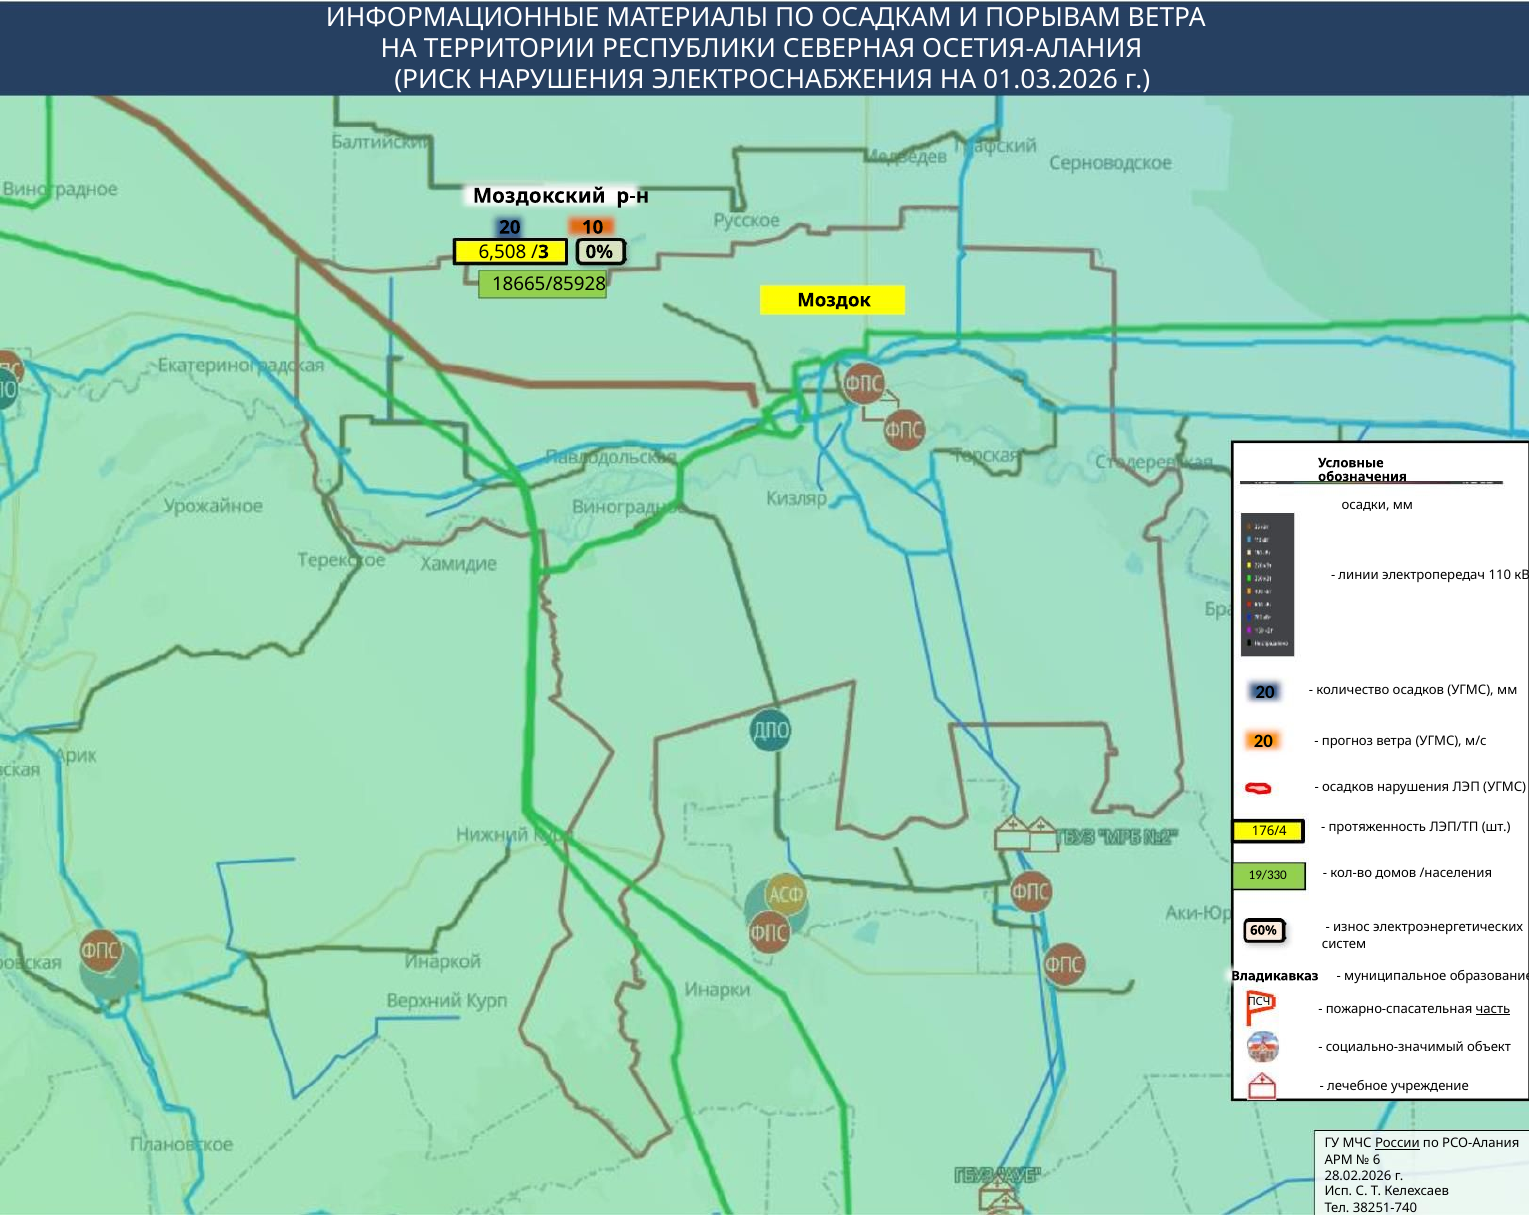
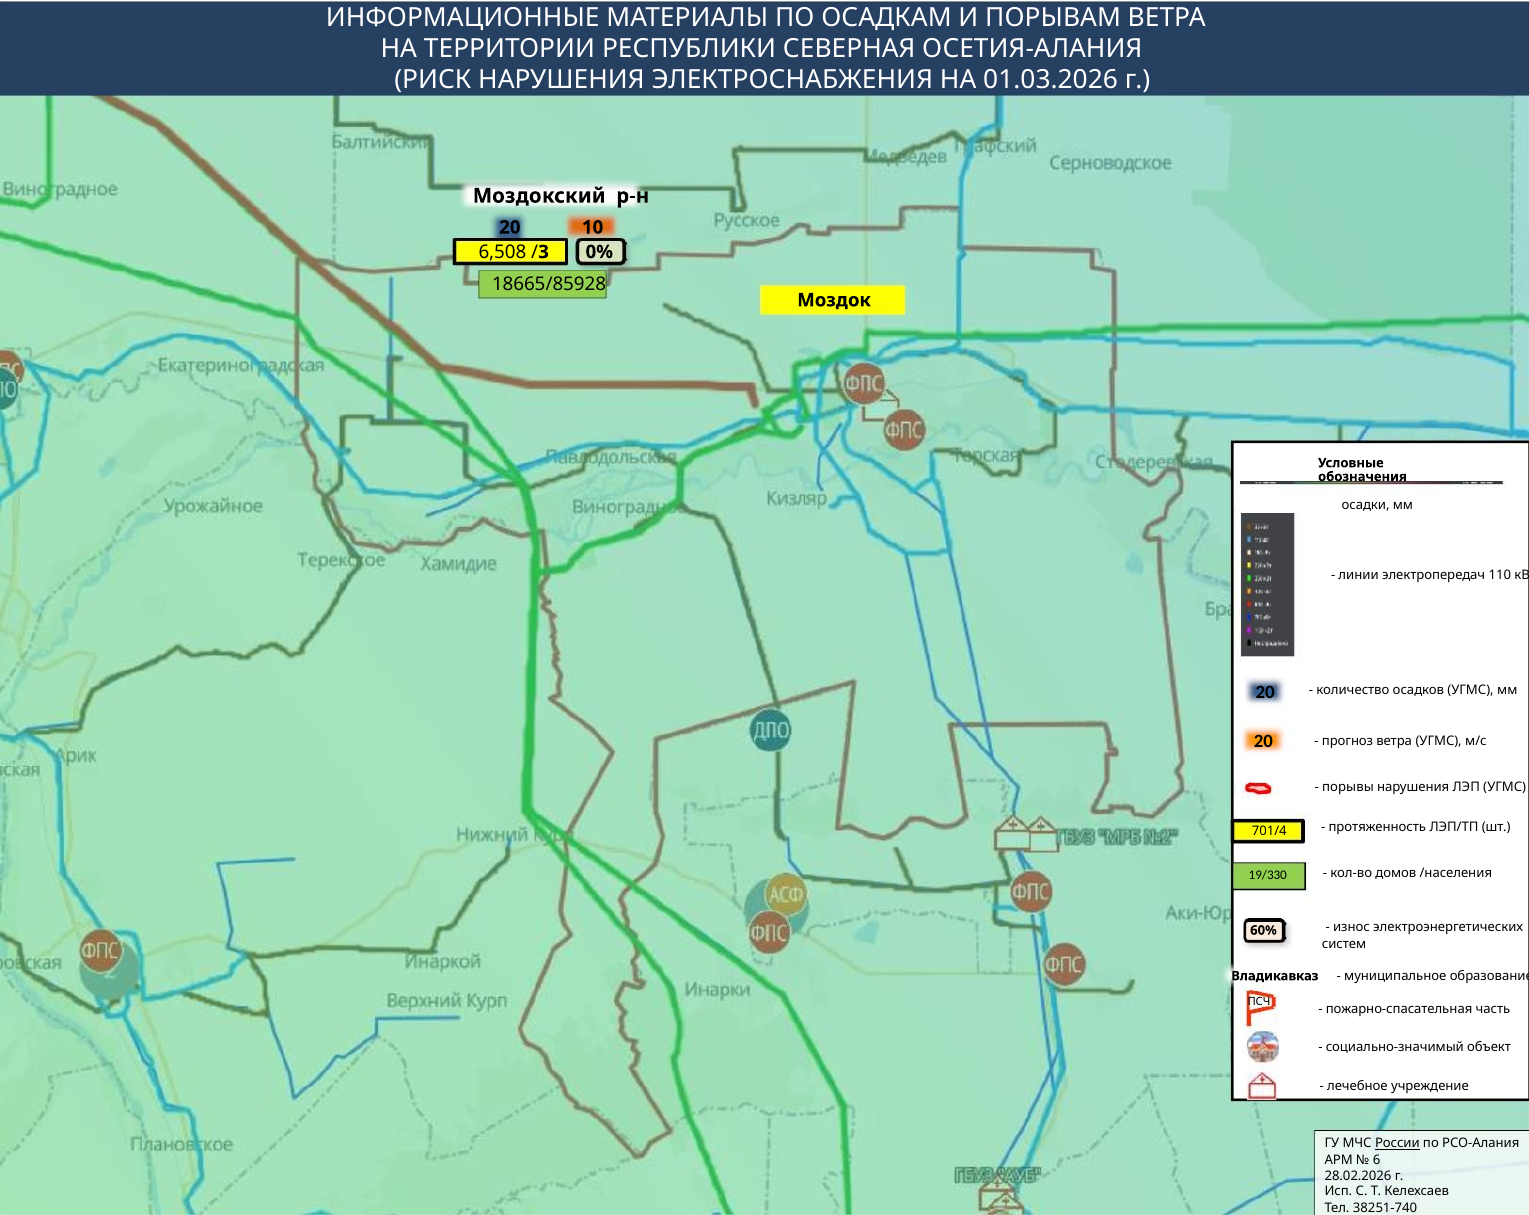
осадков: осадков -> порывы (1348, 787)
176/4: 176/4 -> 701/4 (1269, 831)
часть underline: present -> none (1493, 1009)
